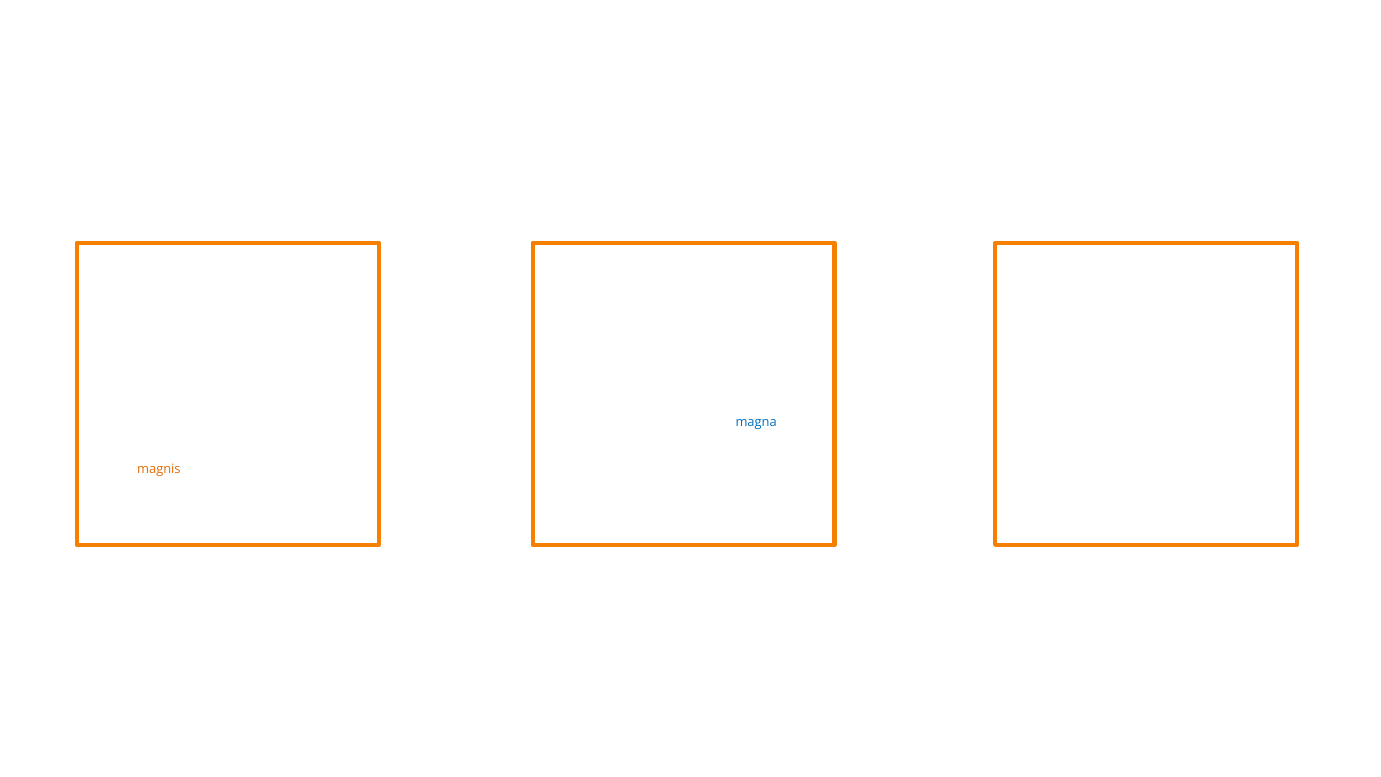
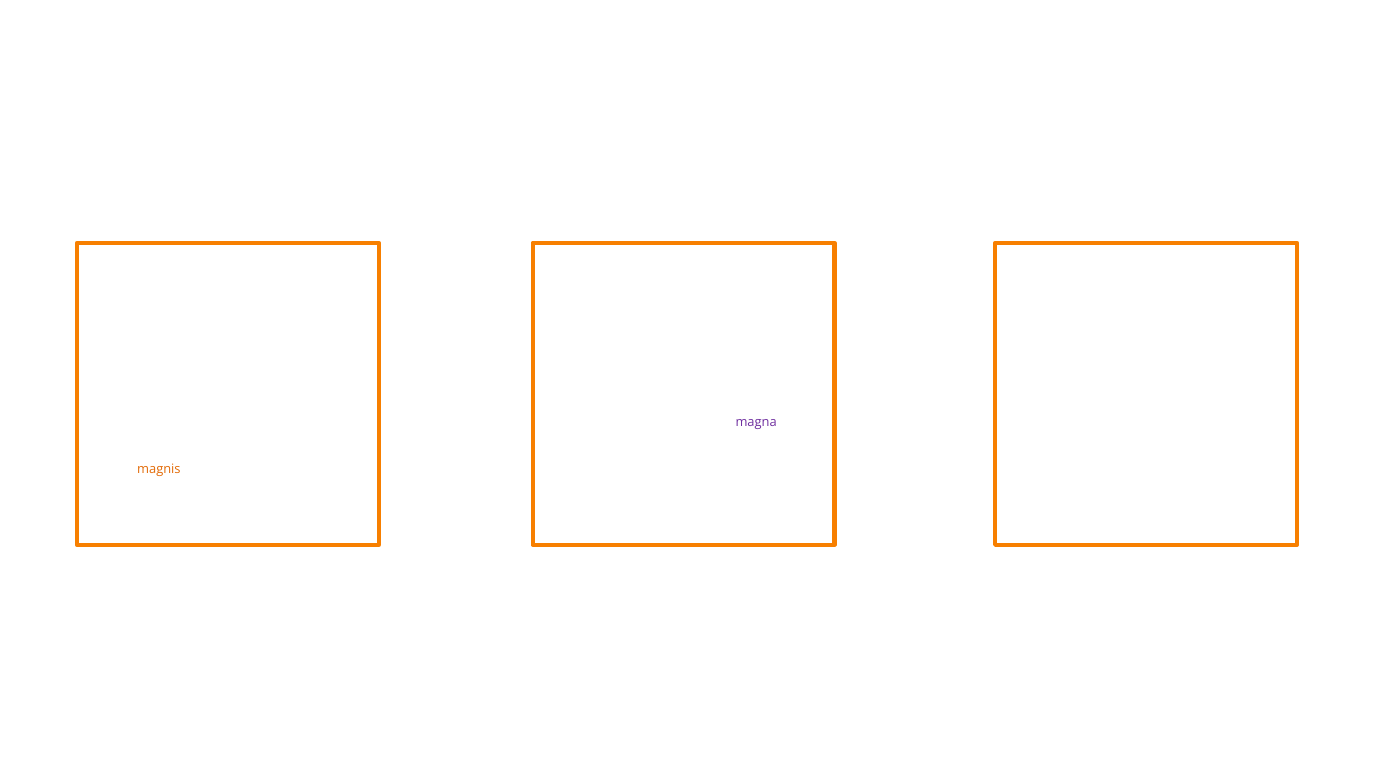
magna colour: blue -> purple (756, 422)
